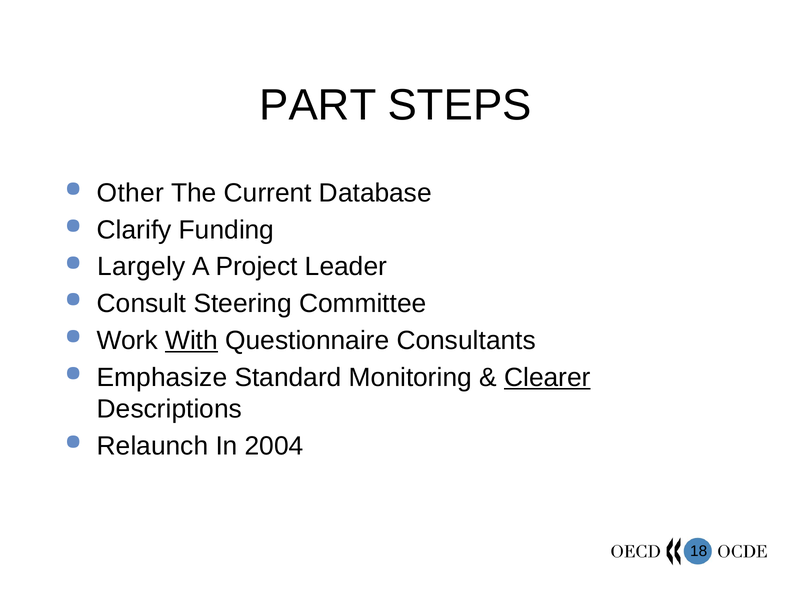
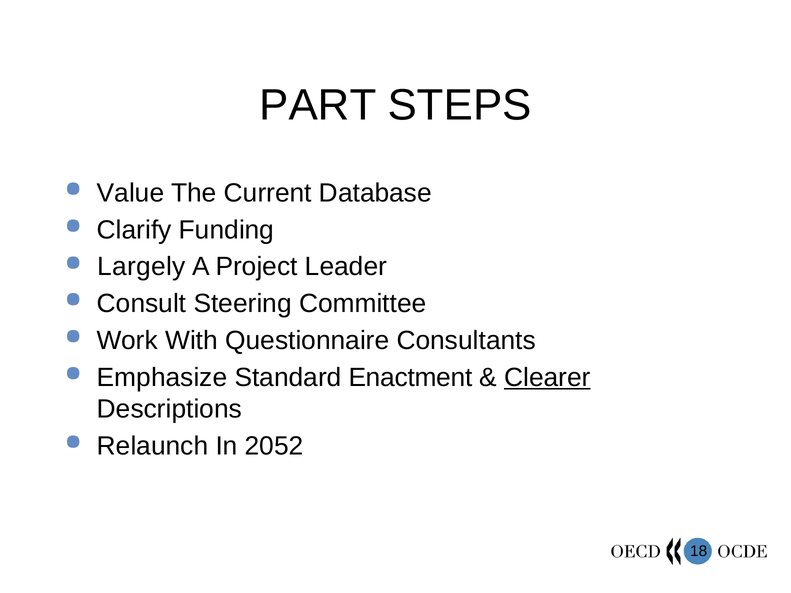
Other: Other -> Value (131, 193)
With underline: present -> none (192, 341)
Monitoring: Monitoring -> Enactment (411, 378)
2004: 2004 -> 2052 (274, 446)
